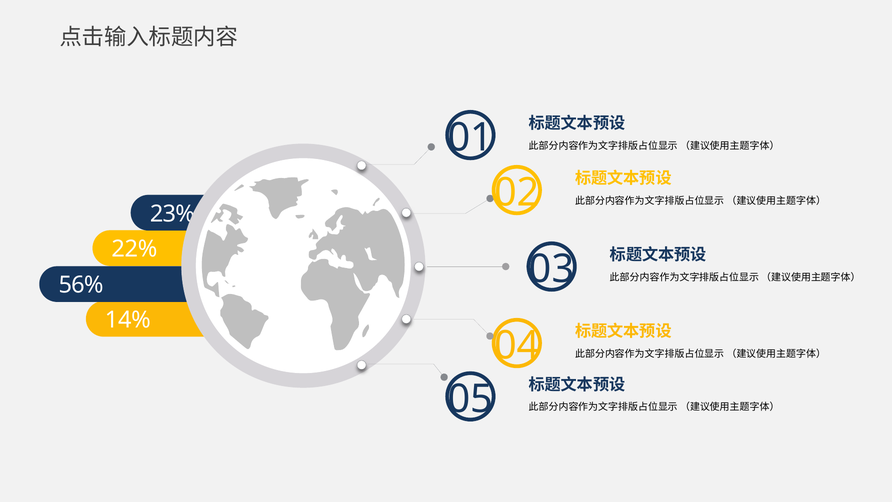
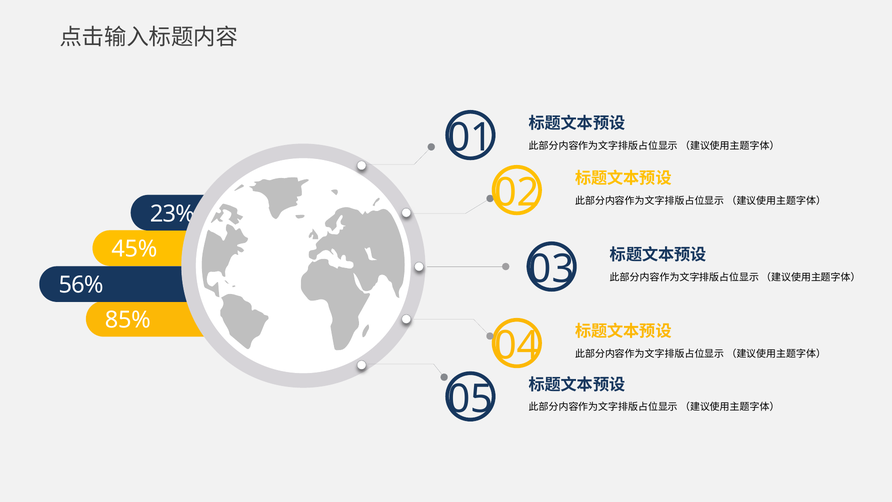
22%: 22% -> 45% (134, 249)
14%: 14% -> 85% (128, 320)
